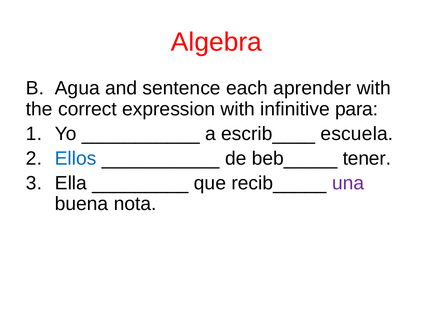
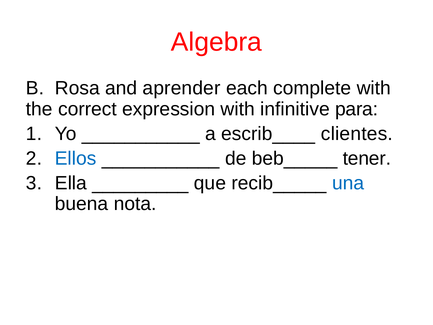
Agua: Agua -> Rosa (77, 88)
sentence: sentence -> aprender (182, 88)
aprender: aprender -> complete (312, 88)
escuela: escuela -> clientes (357, 134)
una colour: purple -> blue (348, 183)
